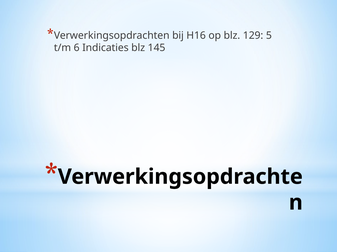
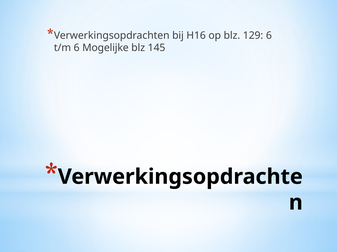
129 5: 5 -> 6 (269, 36)
Indicaties: Indicaties -> Mogelijke (105, 48)
